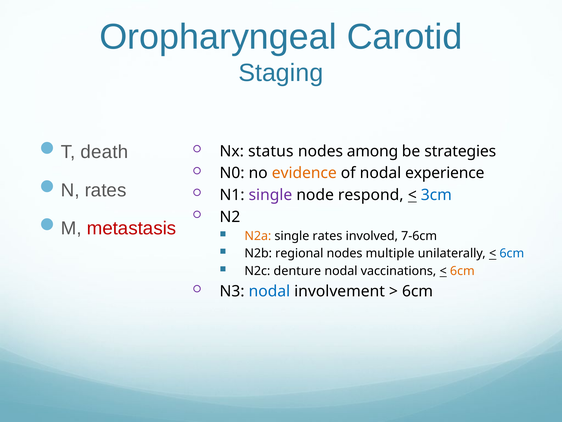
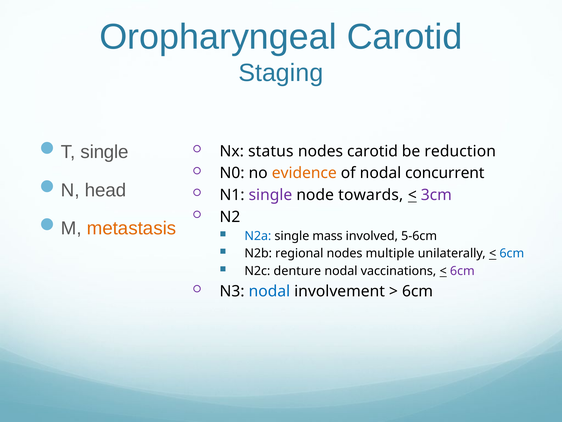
T death: death -> single (105, 152)
nodes among: among -> carotid (372, 151)
strategies: strategies -> reduction (460, 151)
experience: experience -> concurrent (445, 173)
N rates: rates -> head (106, 190)
respond: respond -> towards (371, 195)
3cm colour: blue -> purple (436, 195)
metastasis colour: red -> orange (132, 228)
N2a colour: orange -> blue (258, 236)
single rates: rates -> mass (328, 236)
7-6cm: 7-6cm -> 5-6cm (419, 236)
6cm colour: orange -> purple (462, 271)
